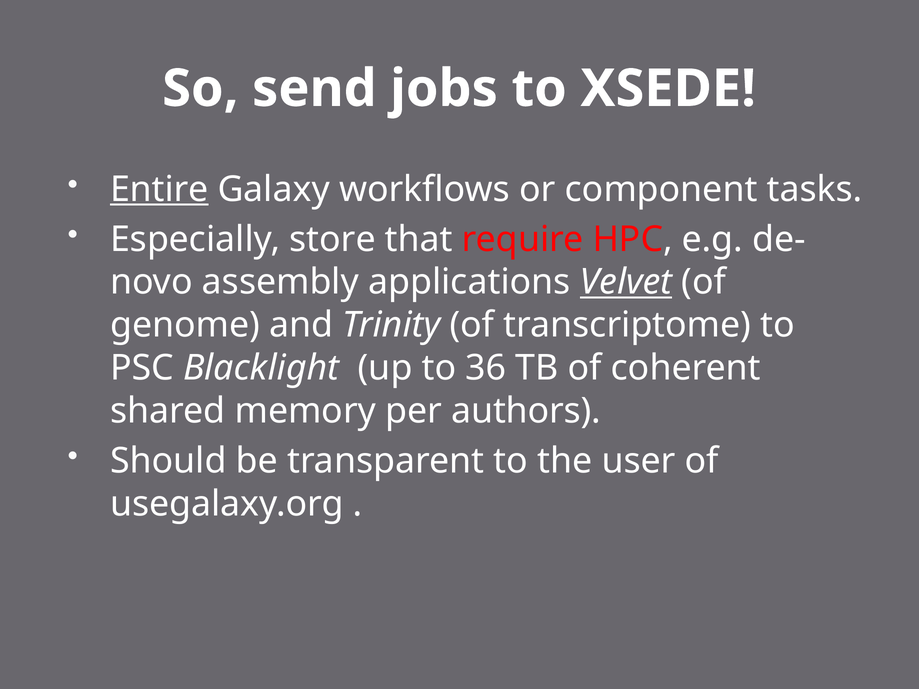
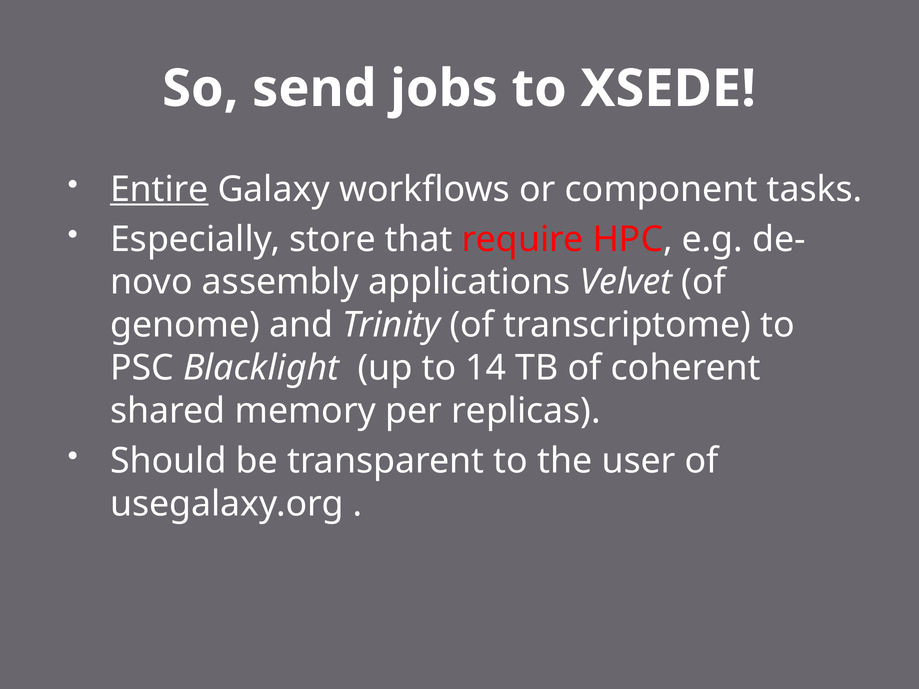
Velvet underline: present -> none (626, 282)
36: 36 -> 14 (486, 368)
authors: authors -> replicas (526, 411)
